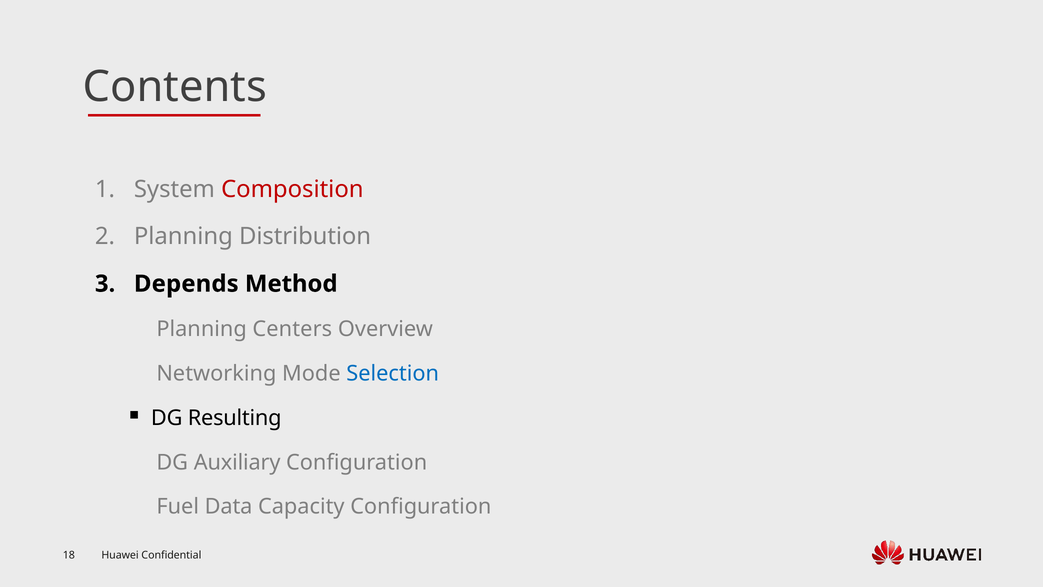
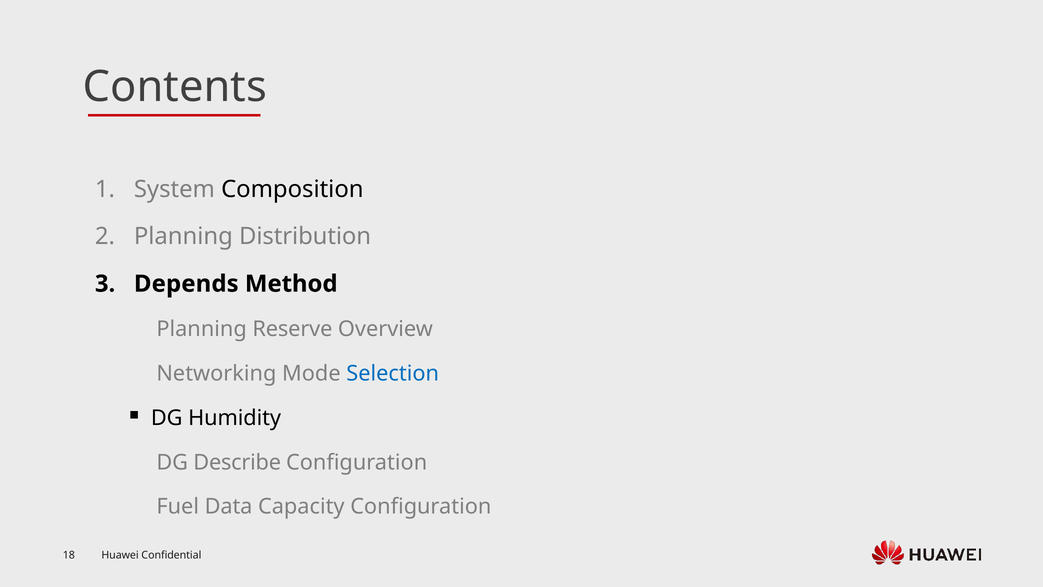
Composition colour: red -> black (292, 189)
Centers: Centers -> Reserve (292, 329)
Resulting: Resulting -> Humidity (235, 418)
Auxiliary: Auxiliary -> Describe (237, 462)
